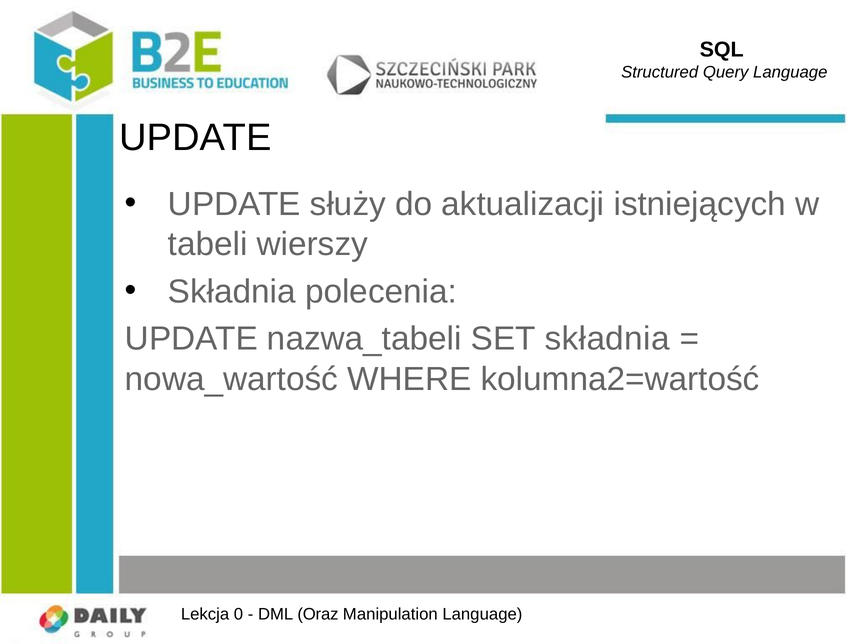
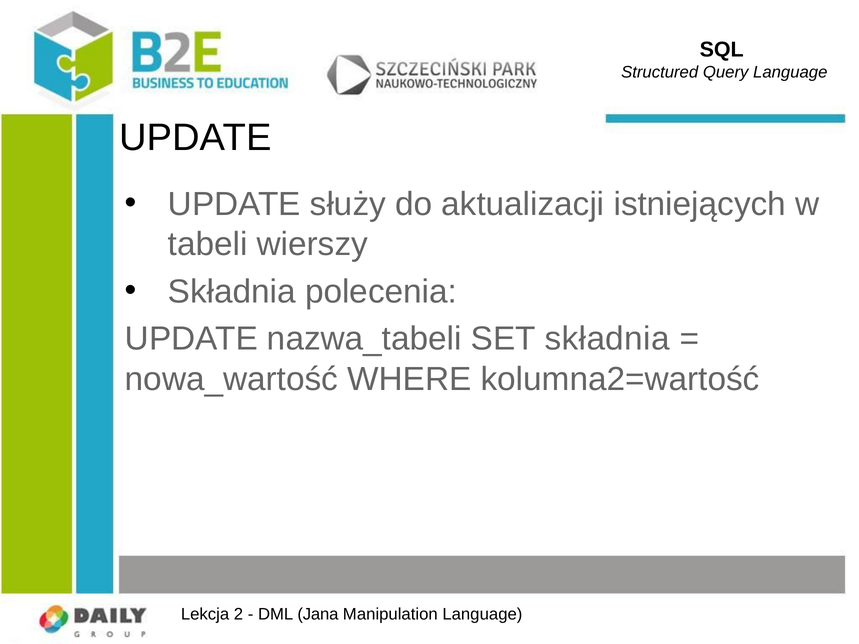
0: 0 -> 2 (238, 615)
Oraz: Oraz -> Jana (318, 615)
